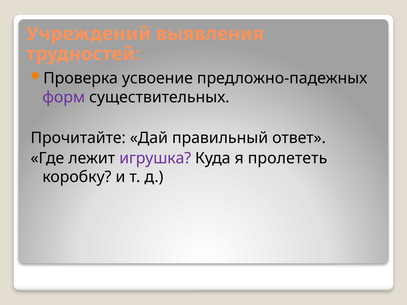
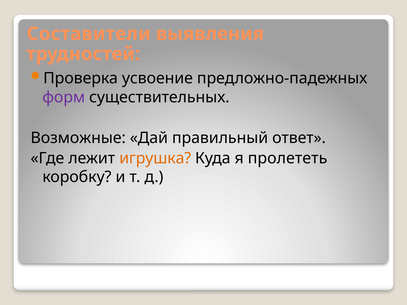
Учреждений: Учреждений -> Составители (89, 34)
Прочитайте: Прочитайте -> Возможные (78, 138)
игрушка colour: purple -> orange (155, 158)
